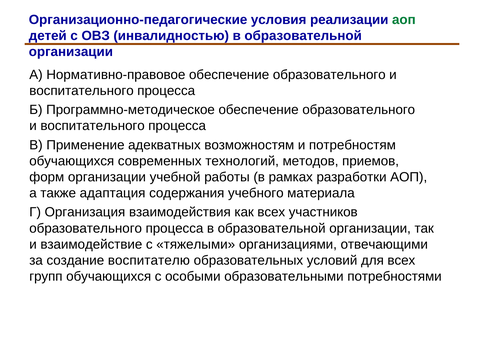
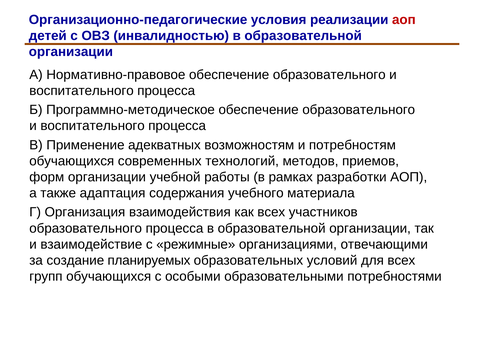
аоп colour: green -> red (404, 20)
тяжелыми: тяжелыми -> режимные (196, 244)
воспитателю: воспитателю -> планируемых (149, 260)
